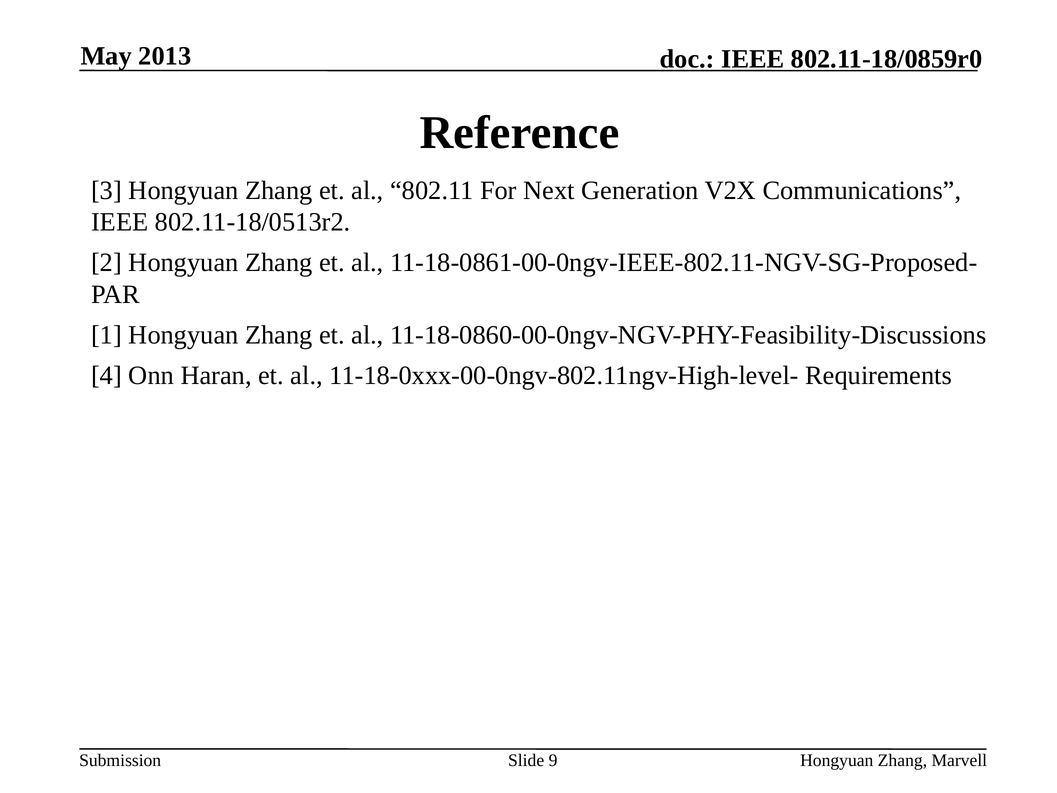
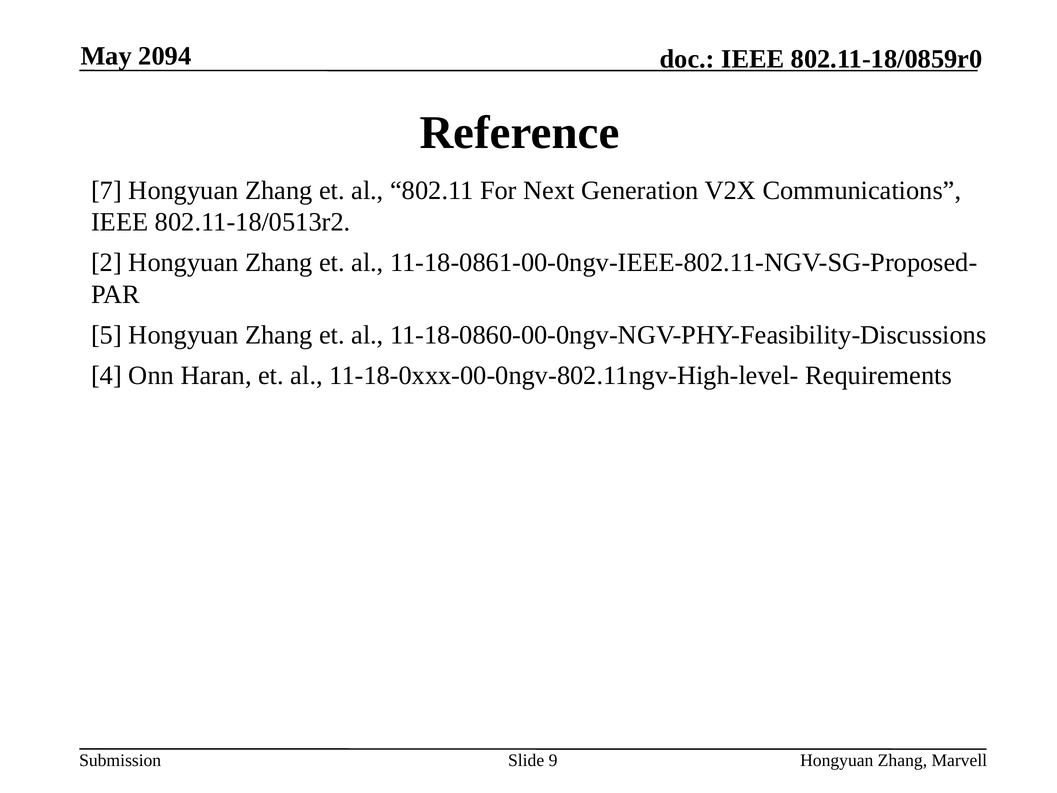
2013: 2013 -> 2094 (165, 56)
3: 3 -> 7 (107, 190)
1: 1 -> 5 (107, 335)
